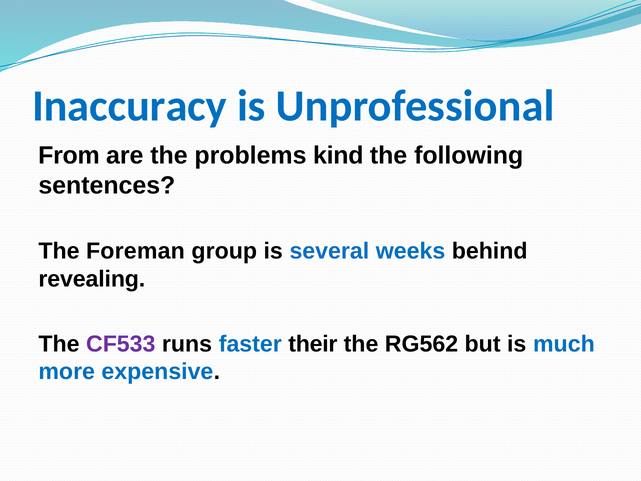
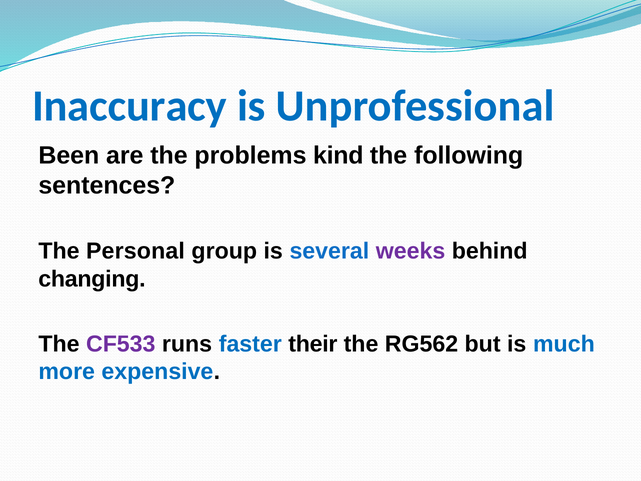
From: From -> Been (69, 156)
Foreman: Foreman -> Personal (135, 251)
weeks colour: blue -> purple (411, 251)
revealing: revealing -> changing (92, 279)
